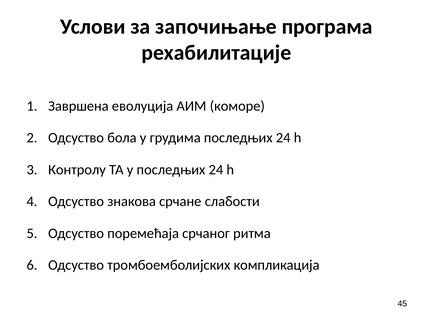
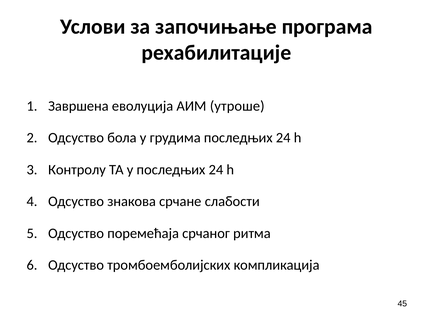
коморе: коморе -> утроше (237, 106)
